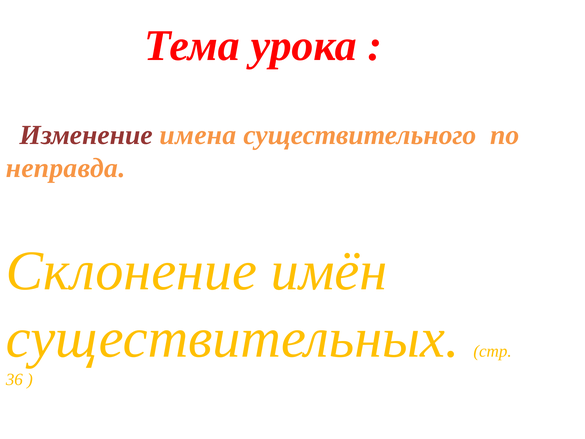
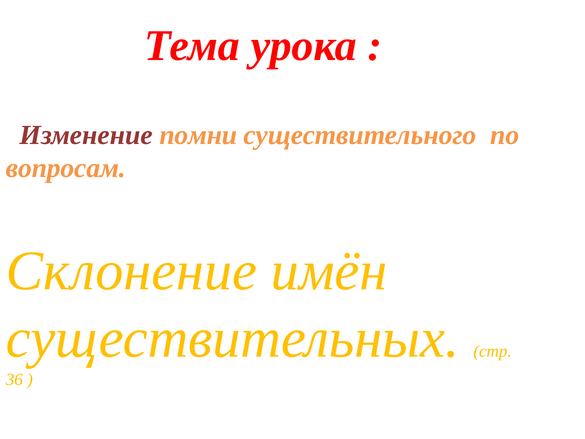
имена: имена -> помни (198, 135)
неправда: неправда -> вопросам (66, 168)
